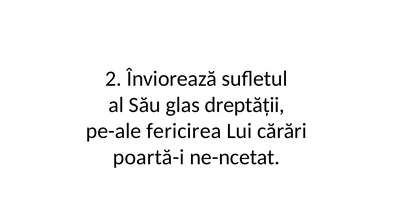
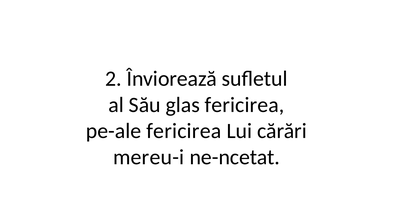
glas dreptății: dreptății -> fericirea (245, 105)
poartă-i: poartă-i -> mereu-i (149, 157)
